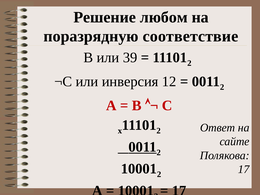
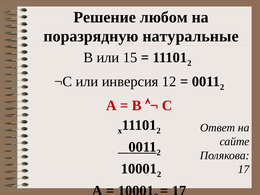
соответствие: соответствие -> натуральные (191, 36)
39: 39 -> 15 (130, 57)
